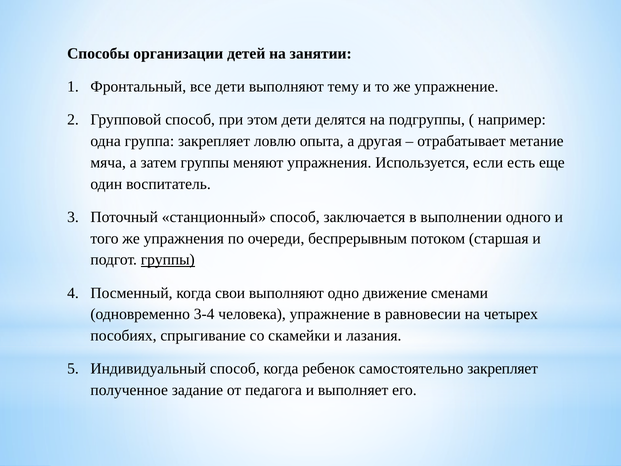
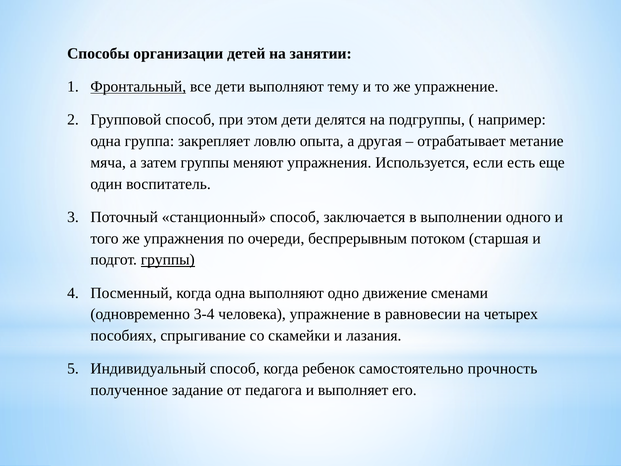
Фронтальный underline: none -> present (138, 87)
когда свои: свои -> одна (230, 293)
самостоятельно закрепляет: закрепляет -> прочность (503, 369)
